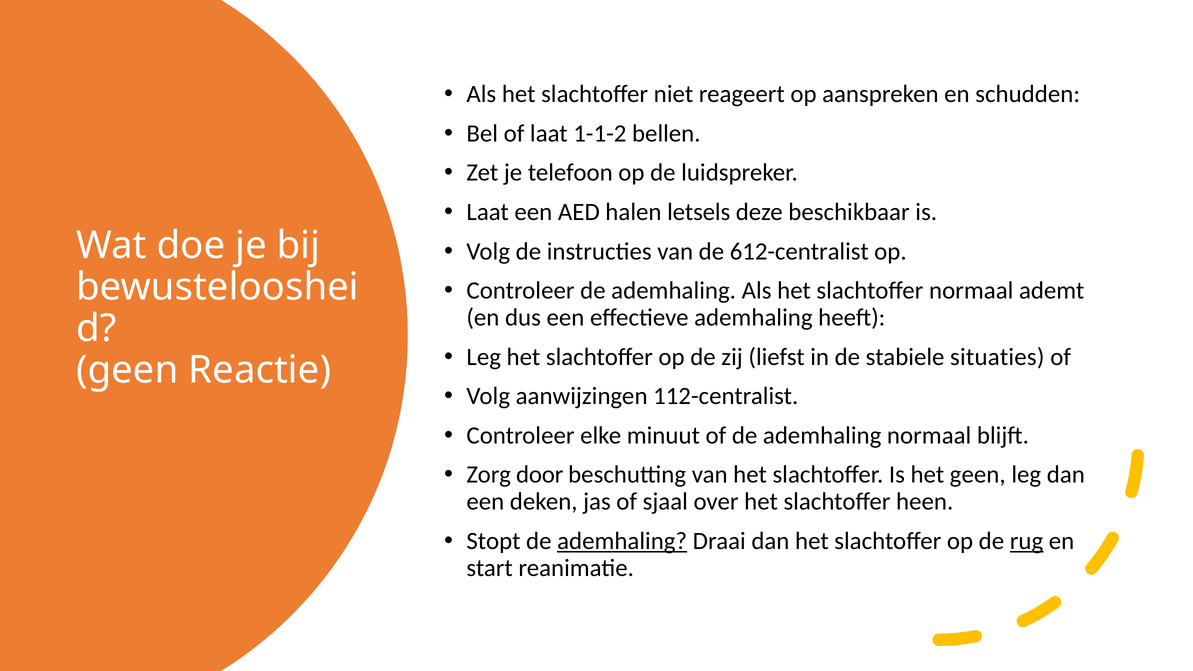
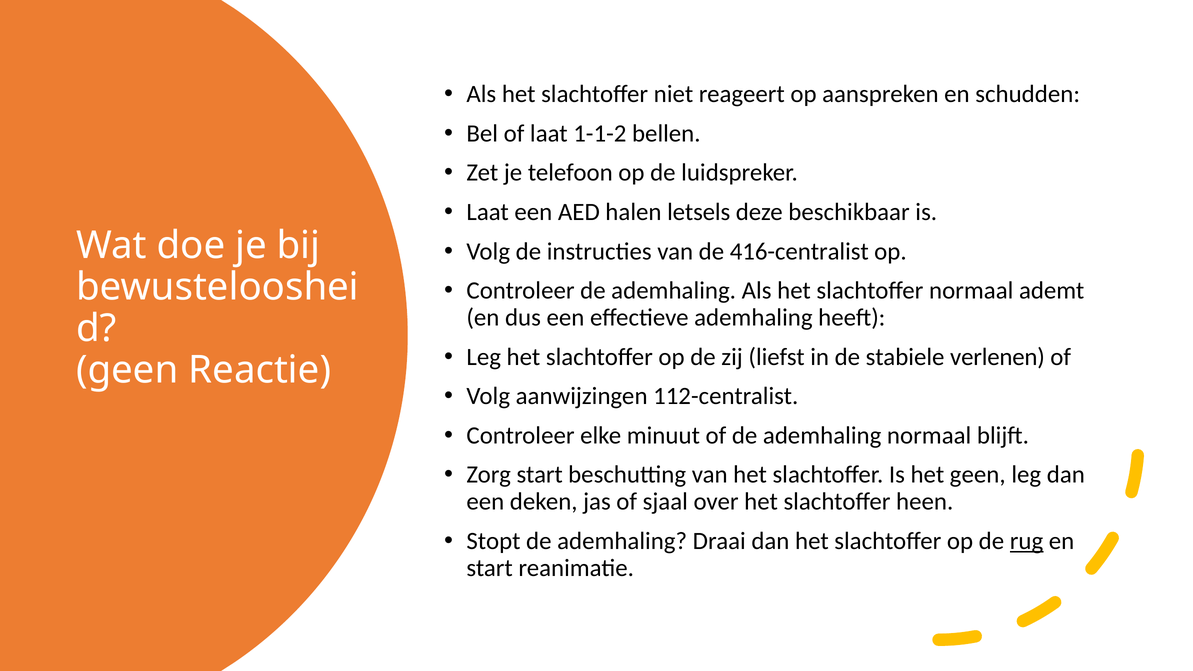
612-centralist: 612-centralist -> 416-centralist (799, 251)
situaties: situaties -> verlenen (997, 357)
Zorg door: door -> start (540, 475)
ademhaling underline: present -> none (622, 541)
